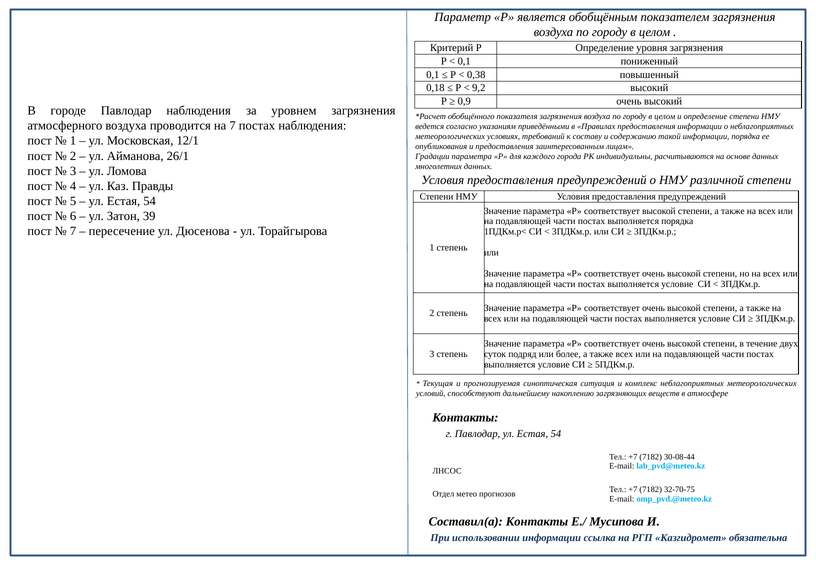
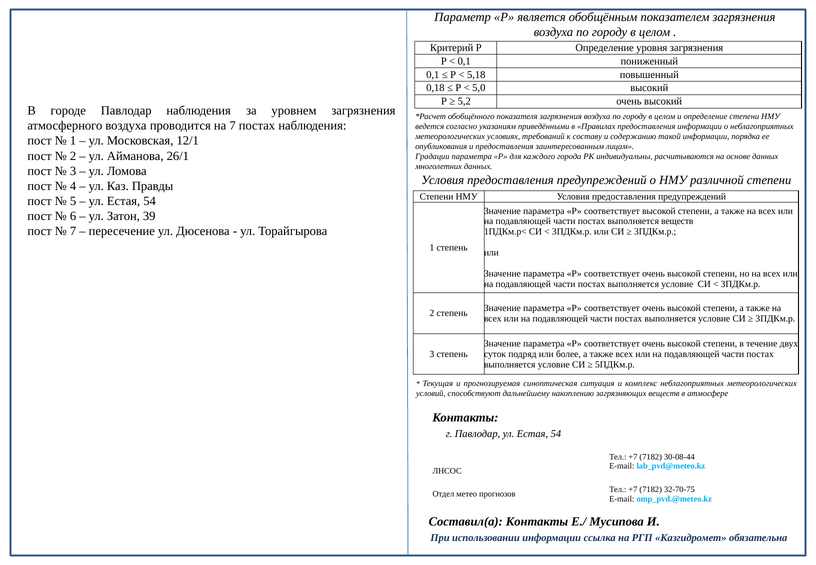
0,38: 0,38 -> 5,18 (476, 75)
9,2: 9,2 -> 5,0 (479, 88)
0,9: 0,9 -> 5,2 (464, 101)
выполняется порядка: порядка -> веществ (677, 221)
